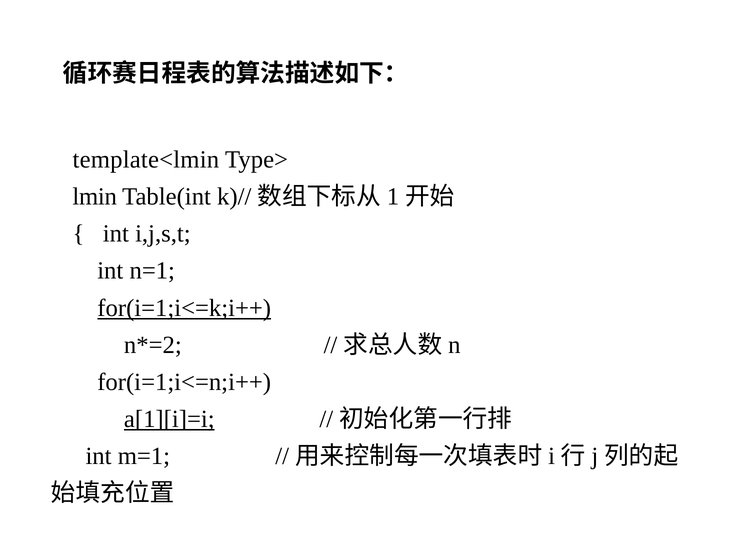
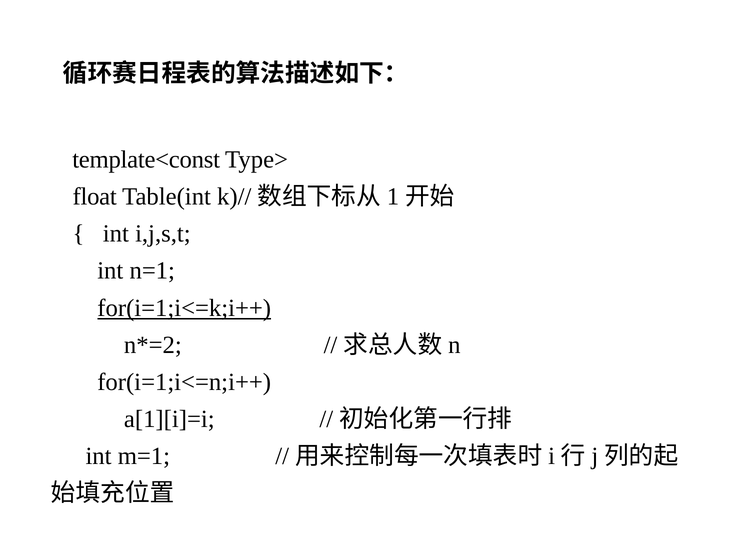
template<lmin: template<lmin -> template<const (146, 160)
lmin: lmin -> float (95, 197)
a[1][i]=i underline: present -> none (169, 419)
